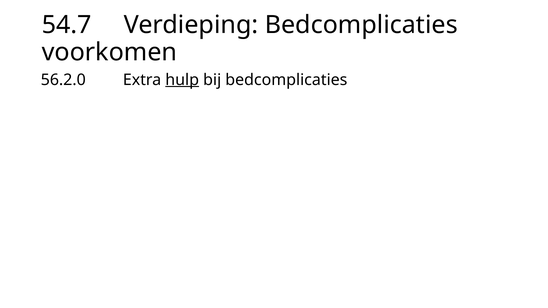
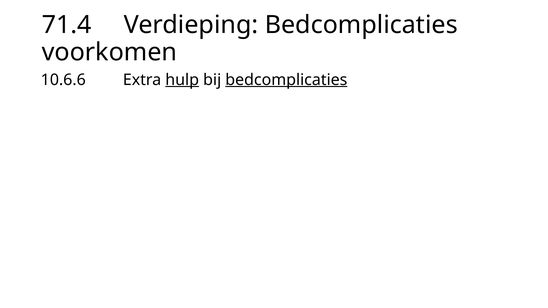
54.7: 54.7 -> 71.4 (67, 25)
56.2.0: 56.2.0 -> 10.6.6 (63, 80)
bedcomplicaties underline: none -> present (286, 80)
